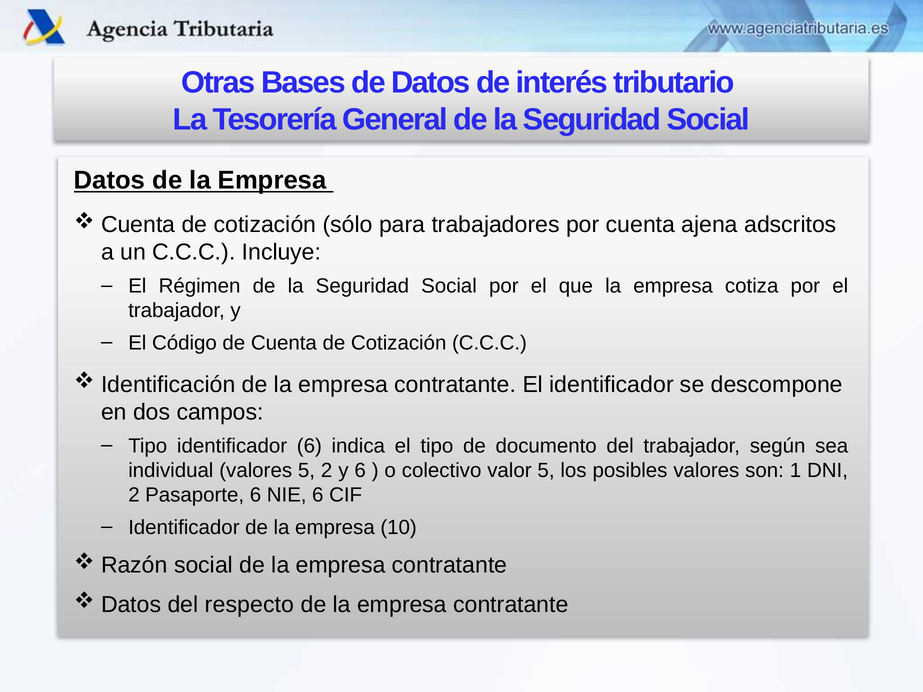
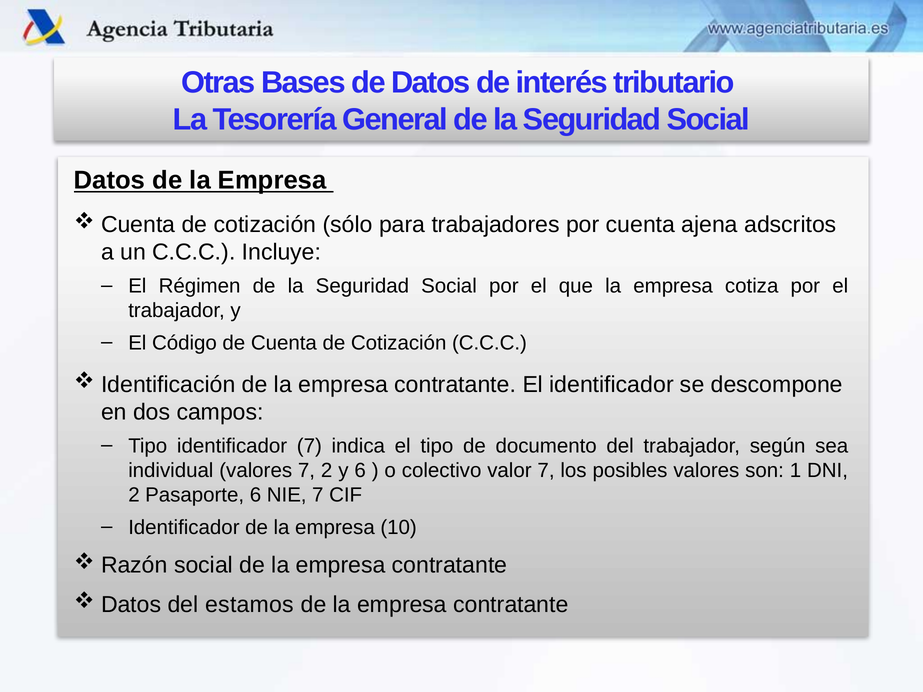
identificador 6: 6 -> 7 (309, 446)
valores 5: 5 -> 7 (307, 471)
valor 5: 5 -> 7 (546, 471)
NIE 6: 6 -> 7 (318, 495)
respecto: respecto -> estamos (249, 605)
